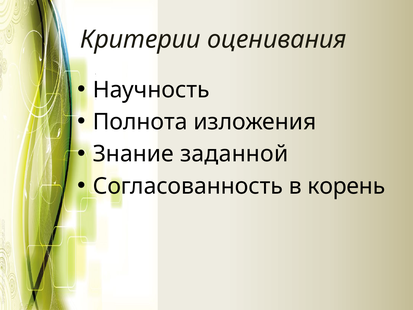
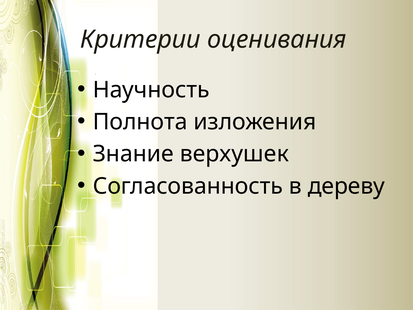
заданной: заданной -> верхушек (234, 154)
корень: корень -> дереву (346, 186)
